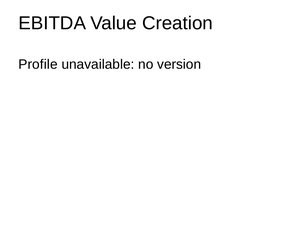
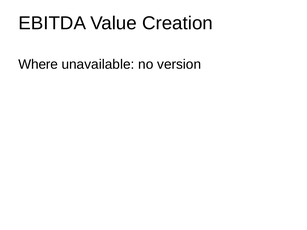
Profile: Profile -> Where (38, 64)
